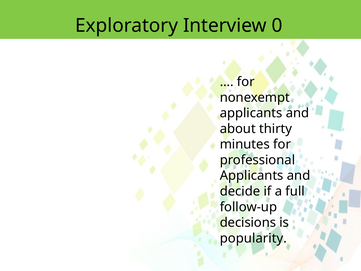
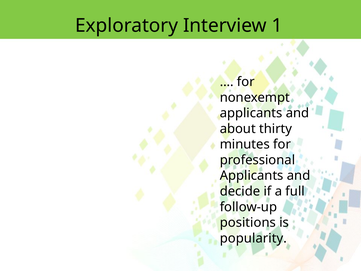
0: 0 -> 1 (277, 26)
decisions: decisions -> positions (248, 222)
